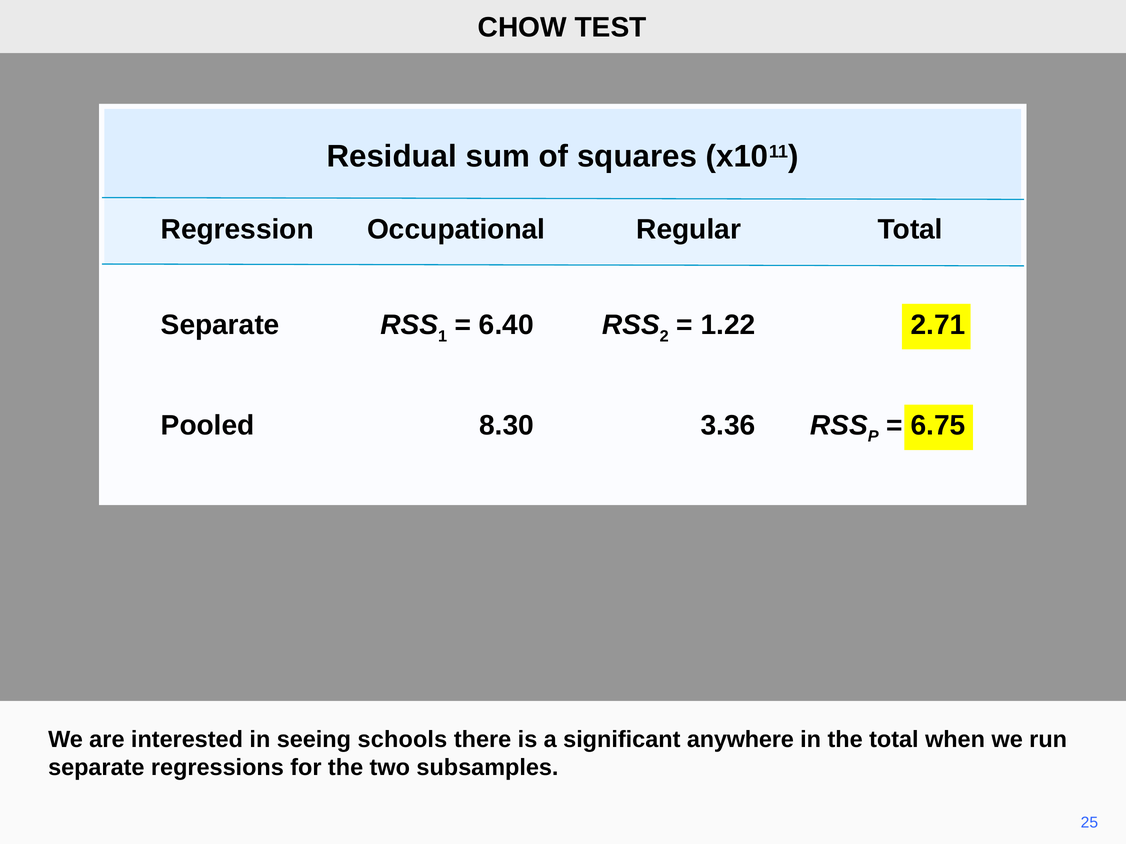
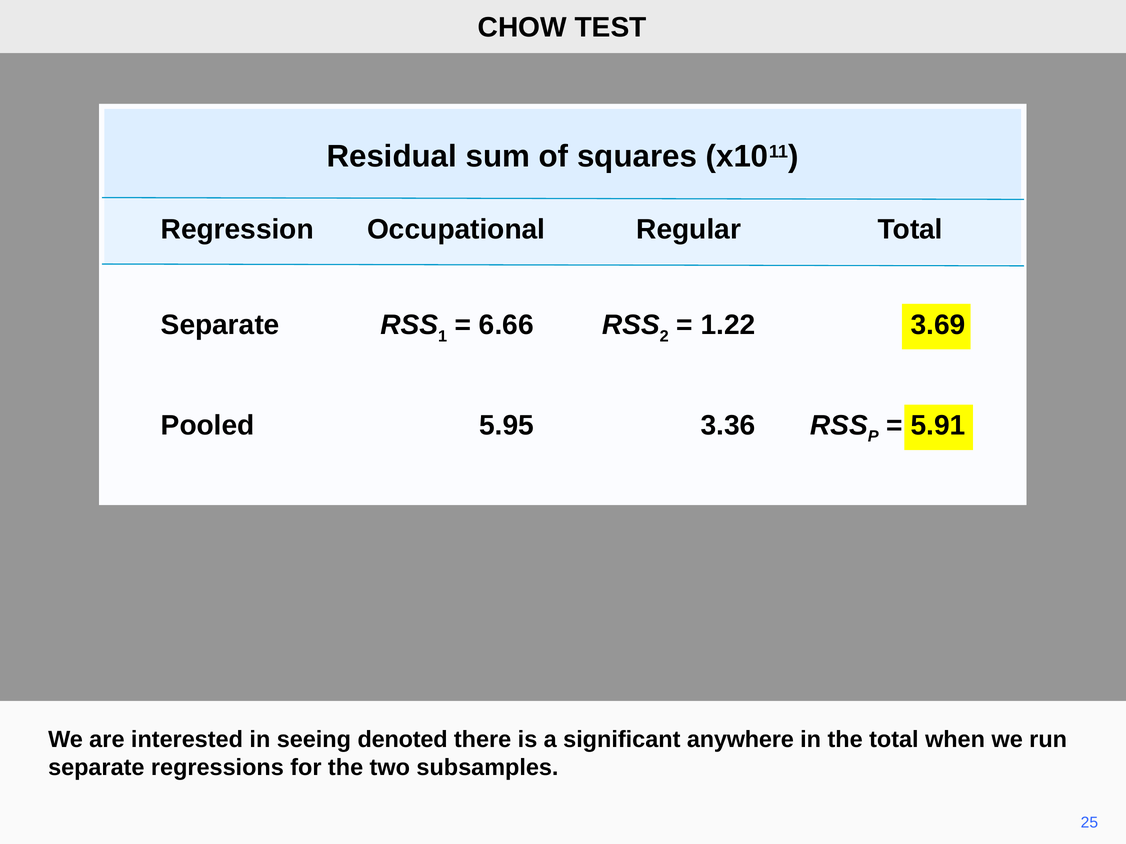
6.40: 6.40 -> 6.66 (506, 325)
2.71: 2.71 -> 3.69 (938, 325)
8.30: 8.30 -> 5.95 (507, 426)
6.75: 6.75 -> 5.91 (938, 426)
schools: schools -> denoted (403, 740)
